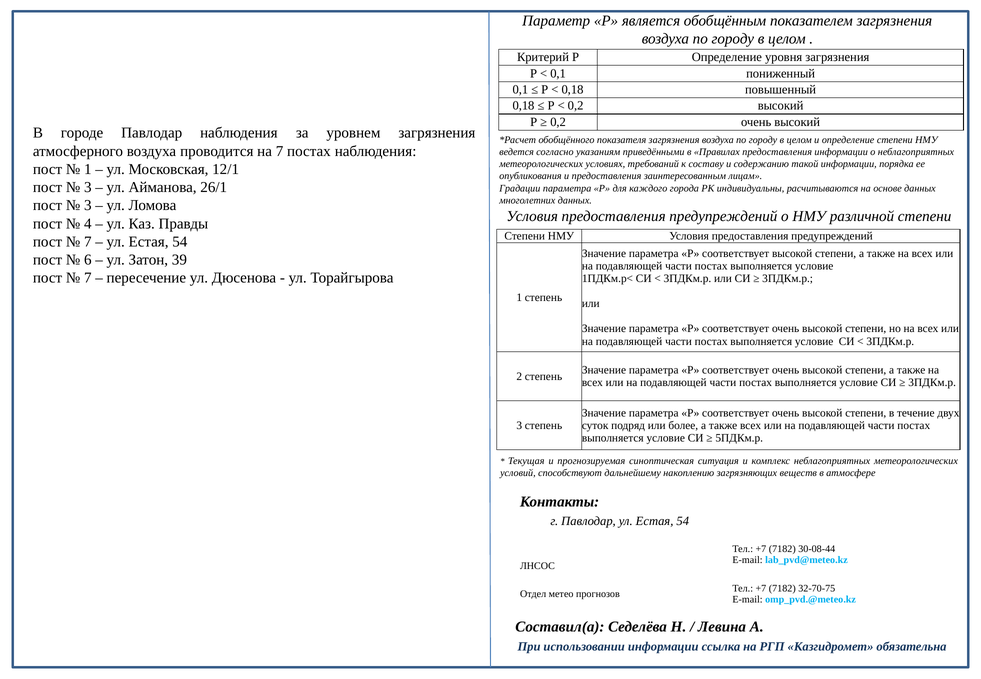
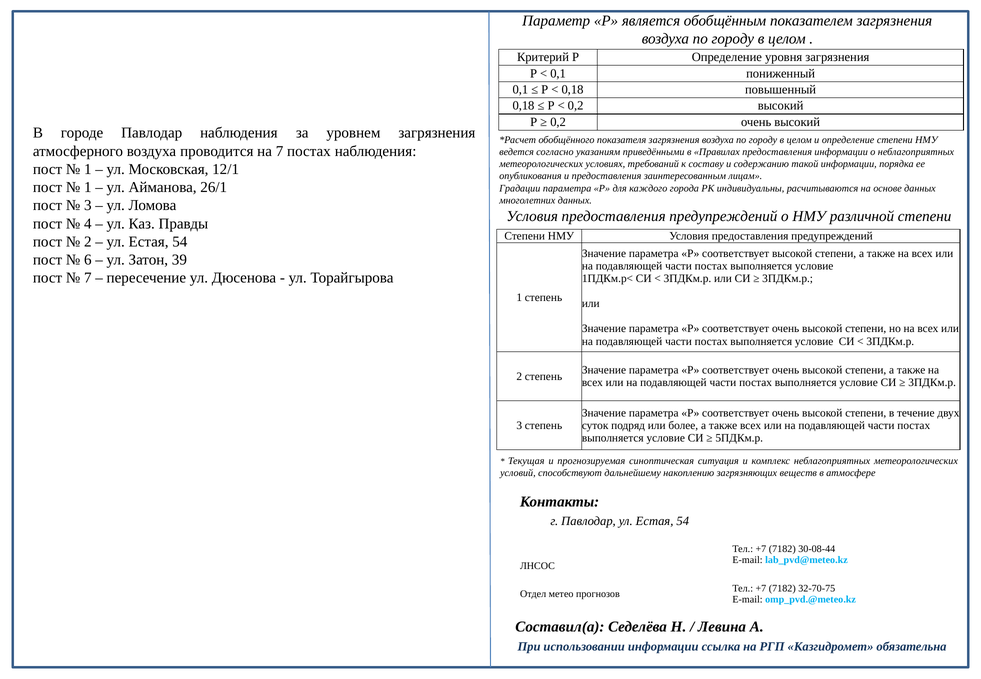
3: 3 -> 1 (88, 187)
7: 7 -> 2 (88, 242)
